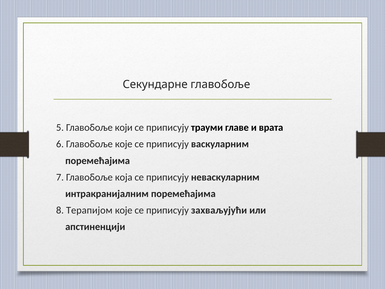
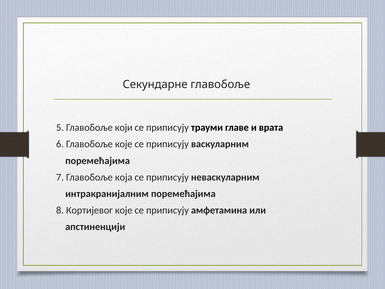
Терапијом: Терапијом -> Кортијевог (89, 210)
захваљујући: захваљујући -> aмфeтaминa (219, 210)
